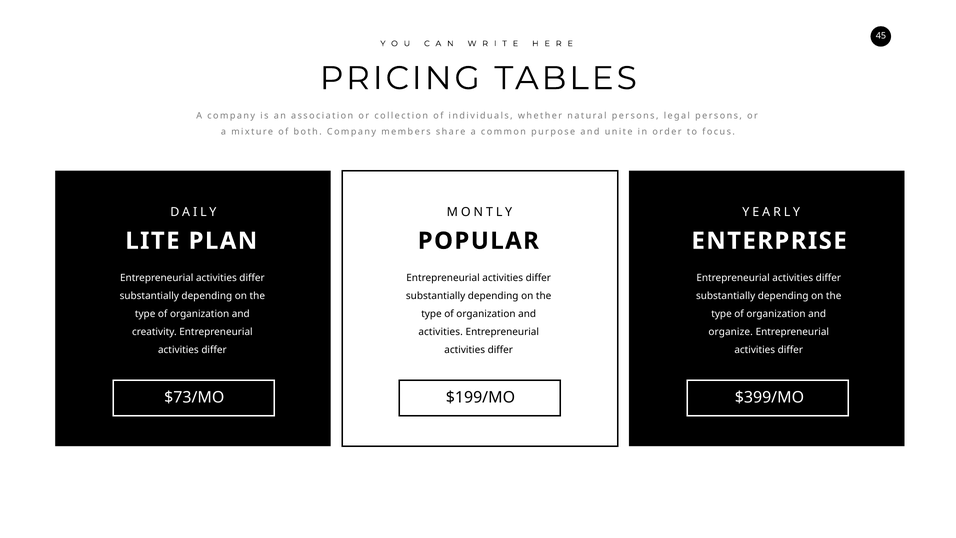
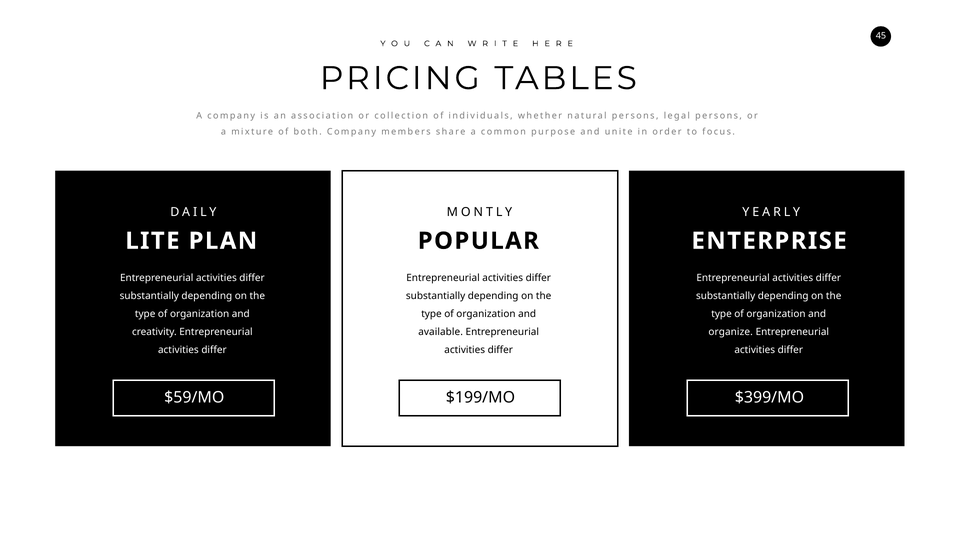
activities: activities -> available (441, 332)
$73/MO: $73/MO -> $59/MO (194, 397)
